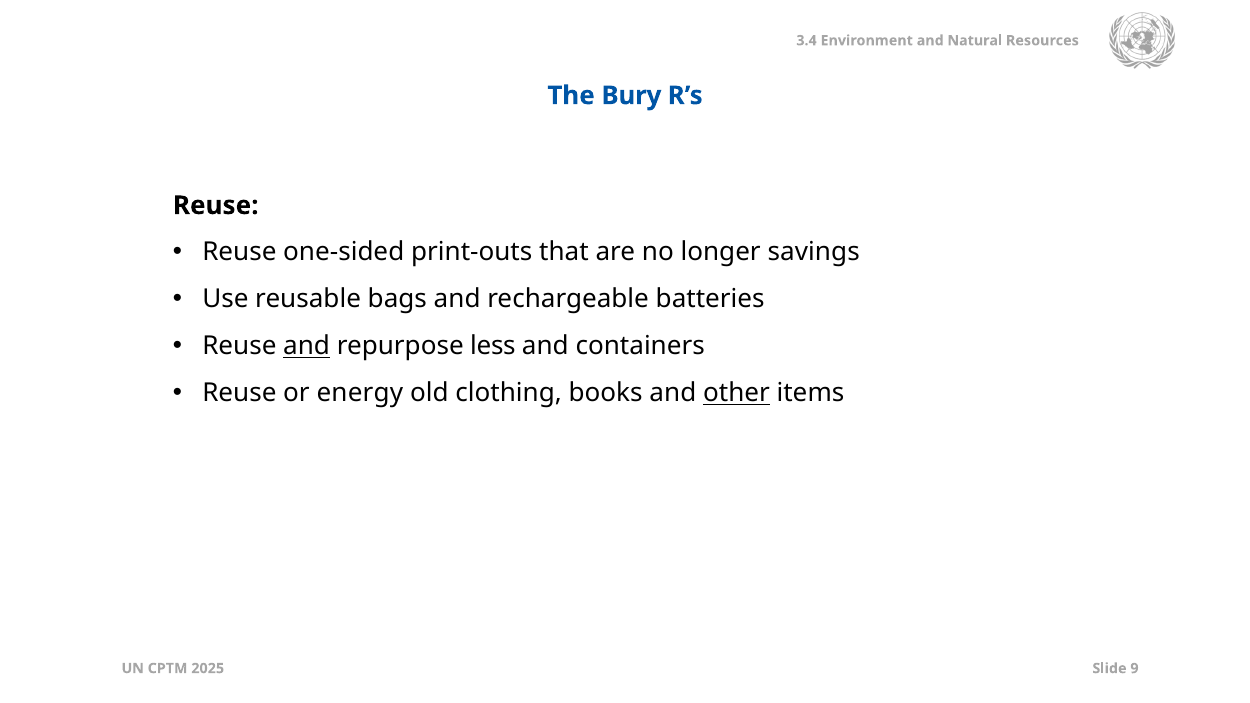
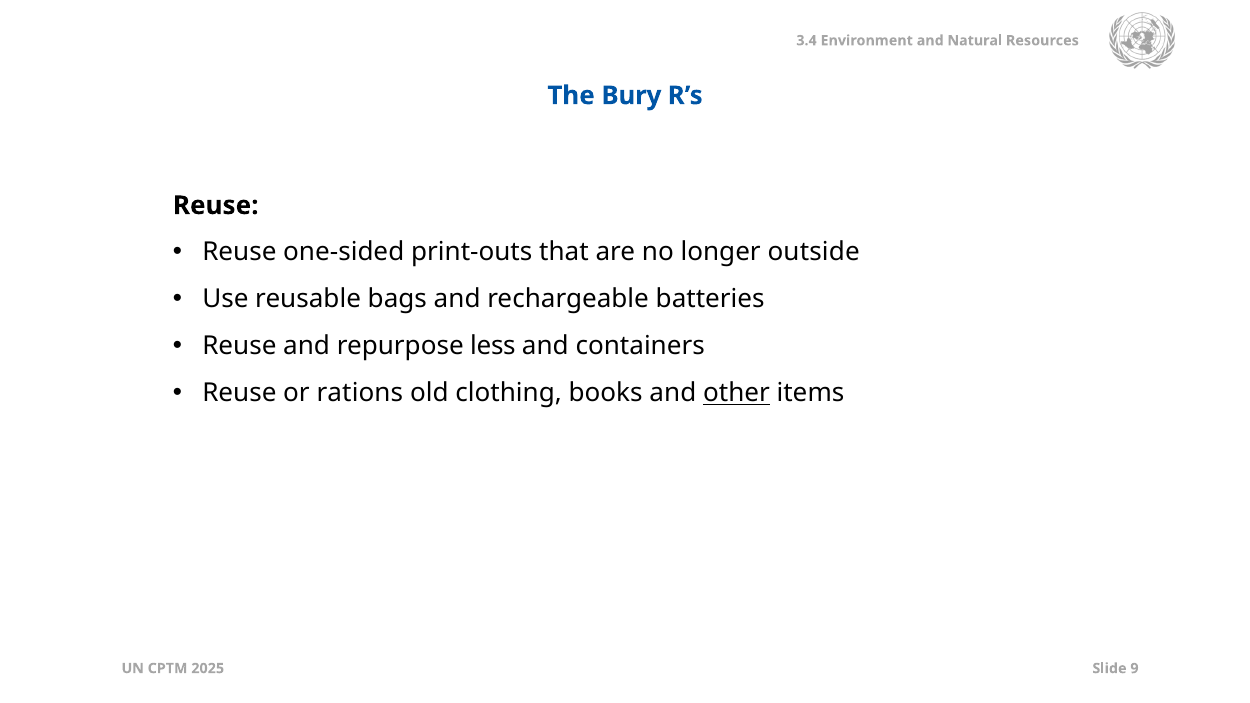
savings: savings -> outside (814, 252)
and underline: present -> none (307, 346)
energy: energy -> rations (360, 393)
